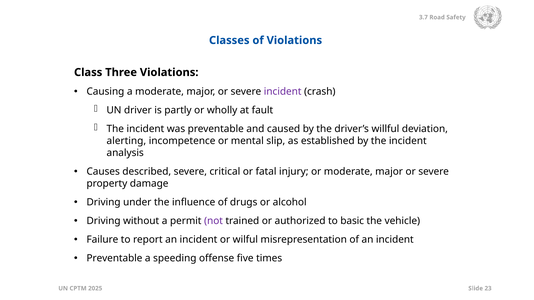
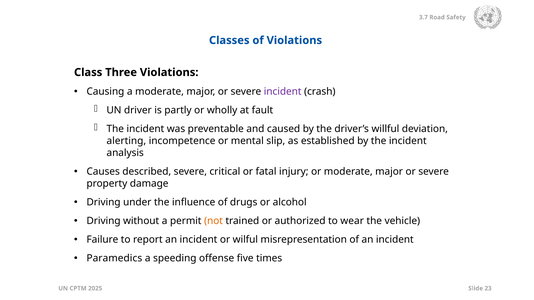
not colour: purple -> orange (214, 221)
basic: basic -> wear (352, 221)
Preventable: Preventable -> Paramedics (114, 259)
